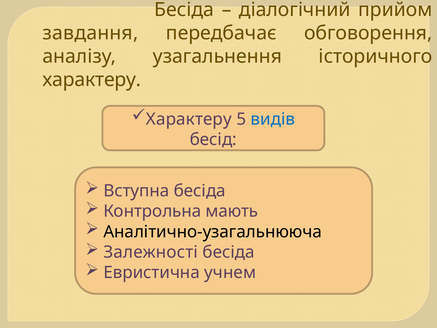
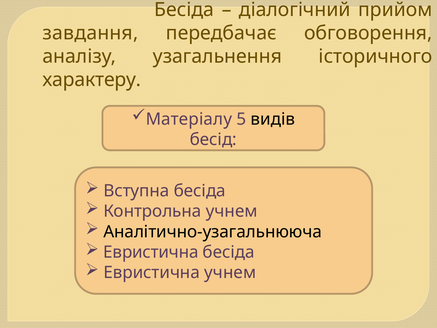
Характеру: Характеру -> Матеріалу (189, 119)
видів colour: blue -> black (273, 119)
Контрольна мають: мають -> учнем (232, 211)
Залежності: Залежності -> Евристична (151, 252)
